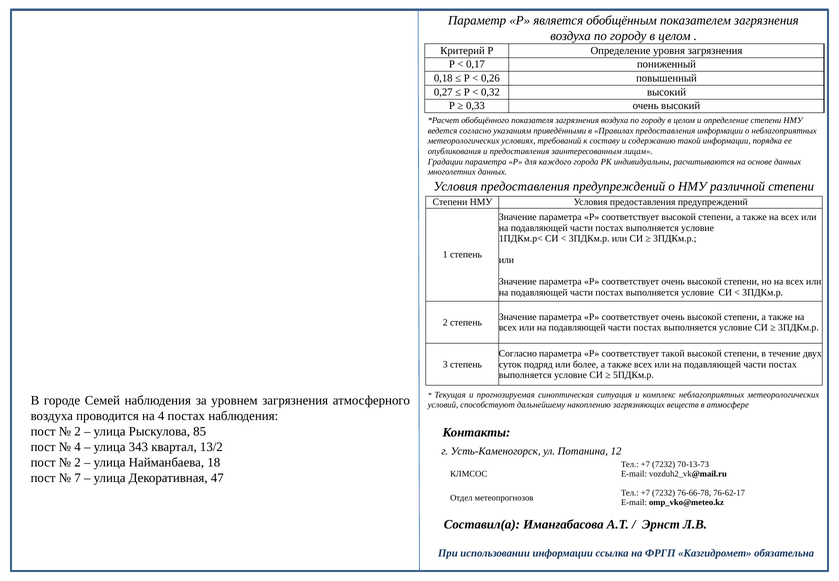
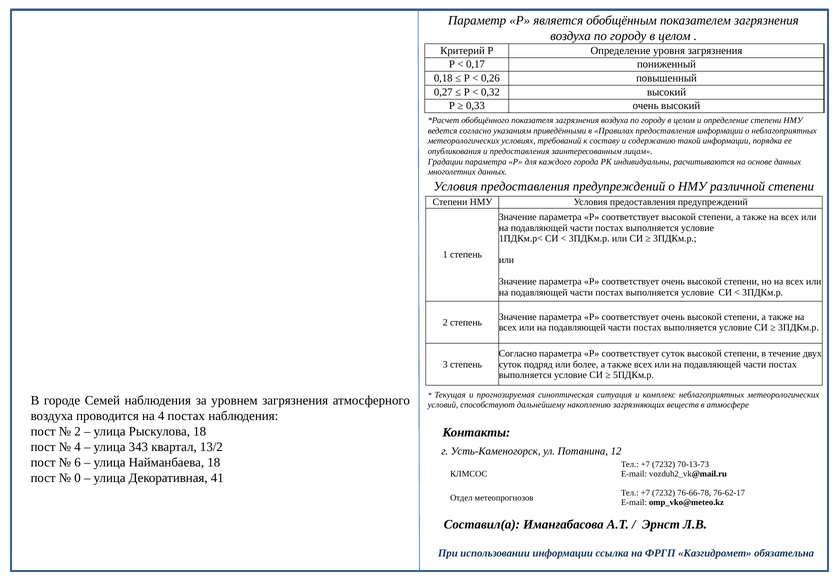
соответствует такой: такой -> суток (673, 353)
Рыскулова 85: 85 -> 18 (200, 432)
2: 2 -> 6 (78, 463)
7: 7 -> 0 (78, 478)
47: 47 -> 41 (217, 478)
